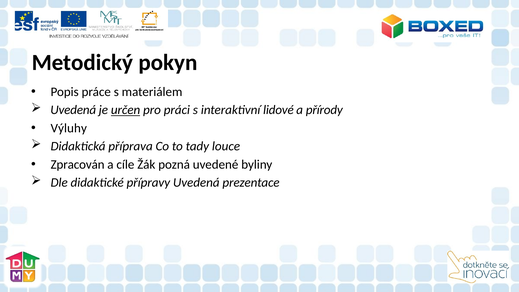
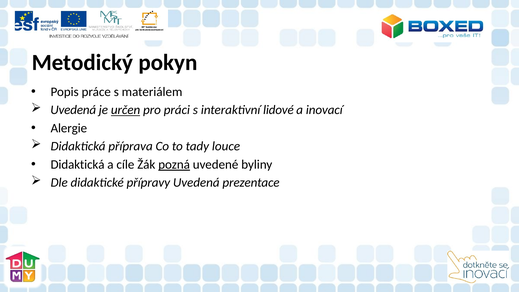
přírody: přírody -> inovací (324, 110)
Výluhy: Výluhy -> Alergie (69, 128)
Zpracován: Zpracován -> Didaktická (78, 165)
pozná underline: none -> present (174, 165)
